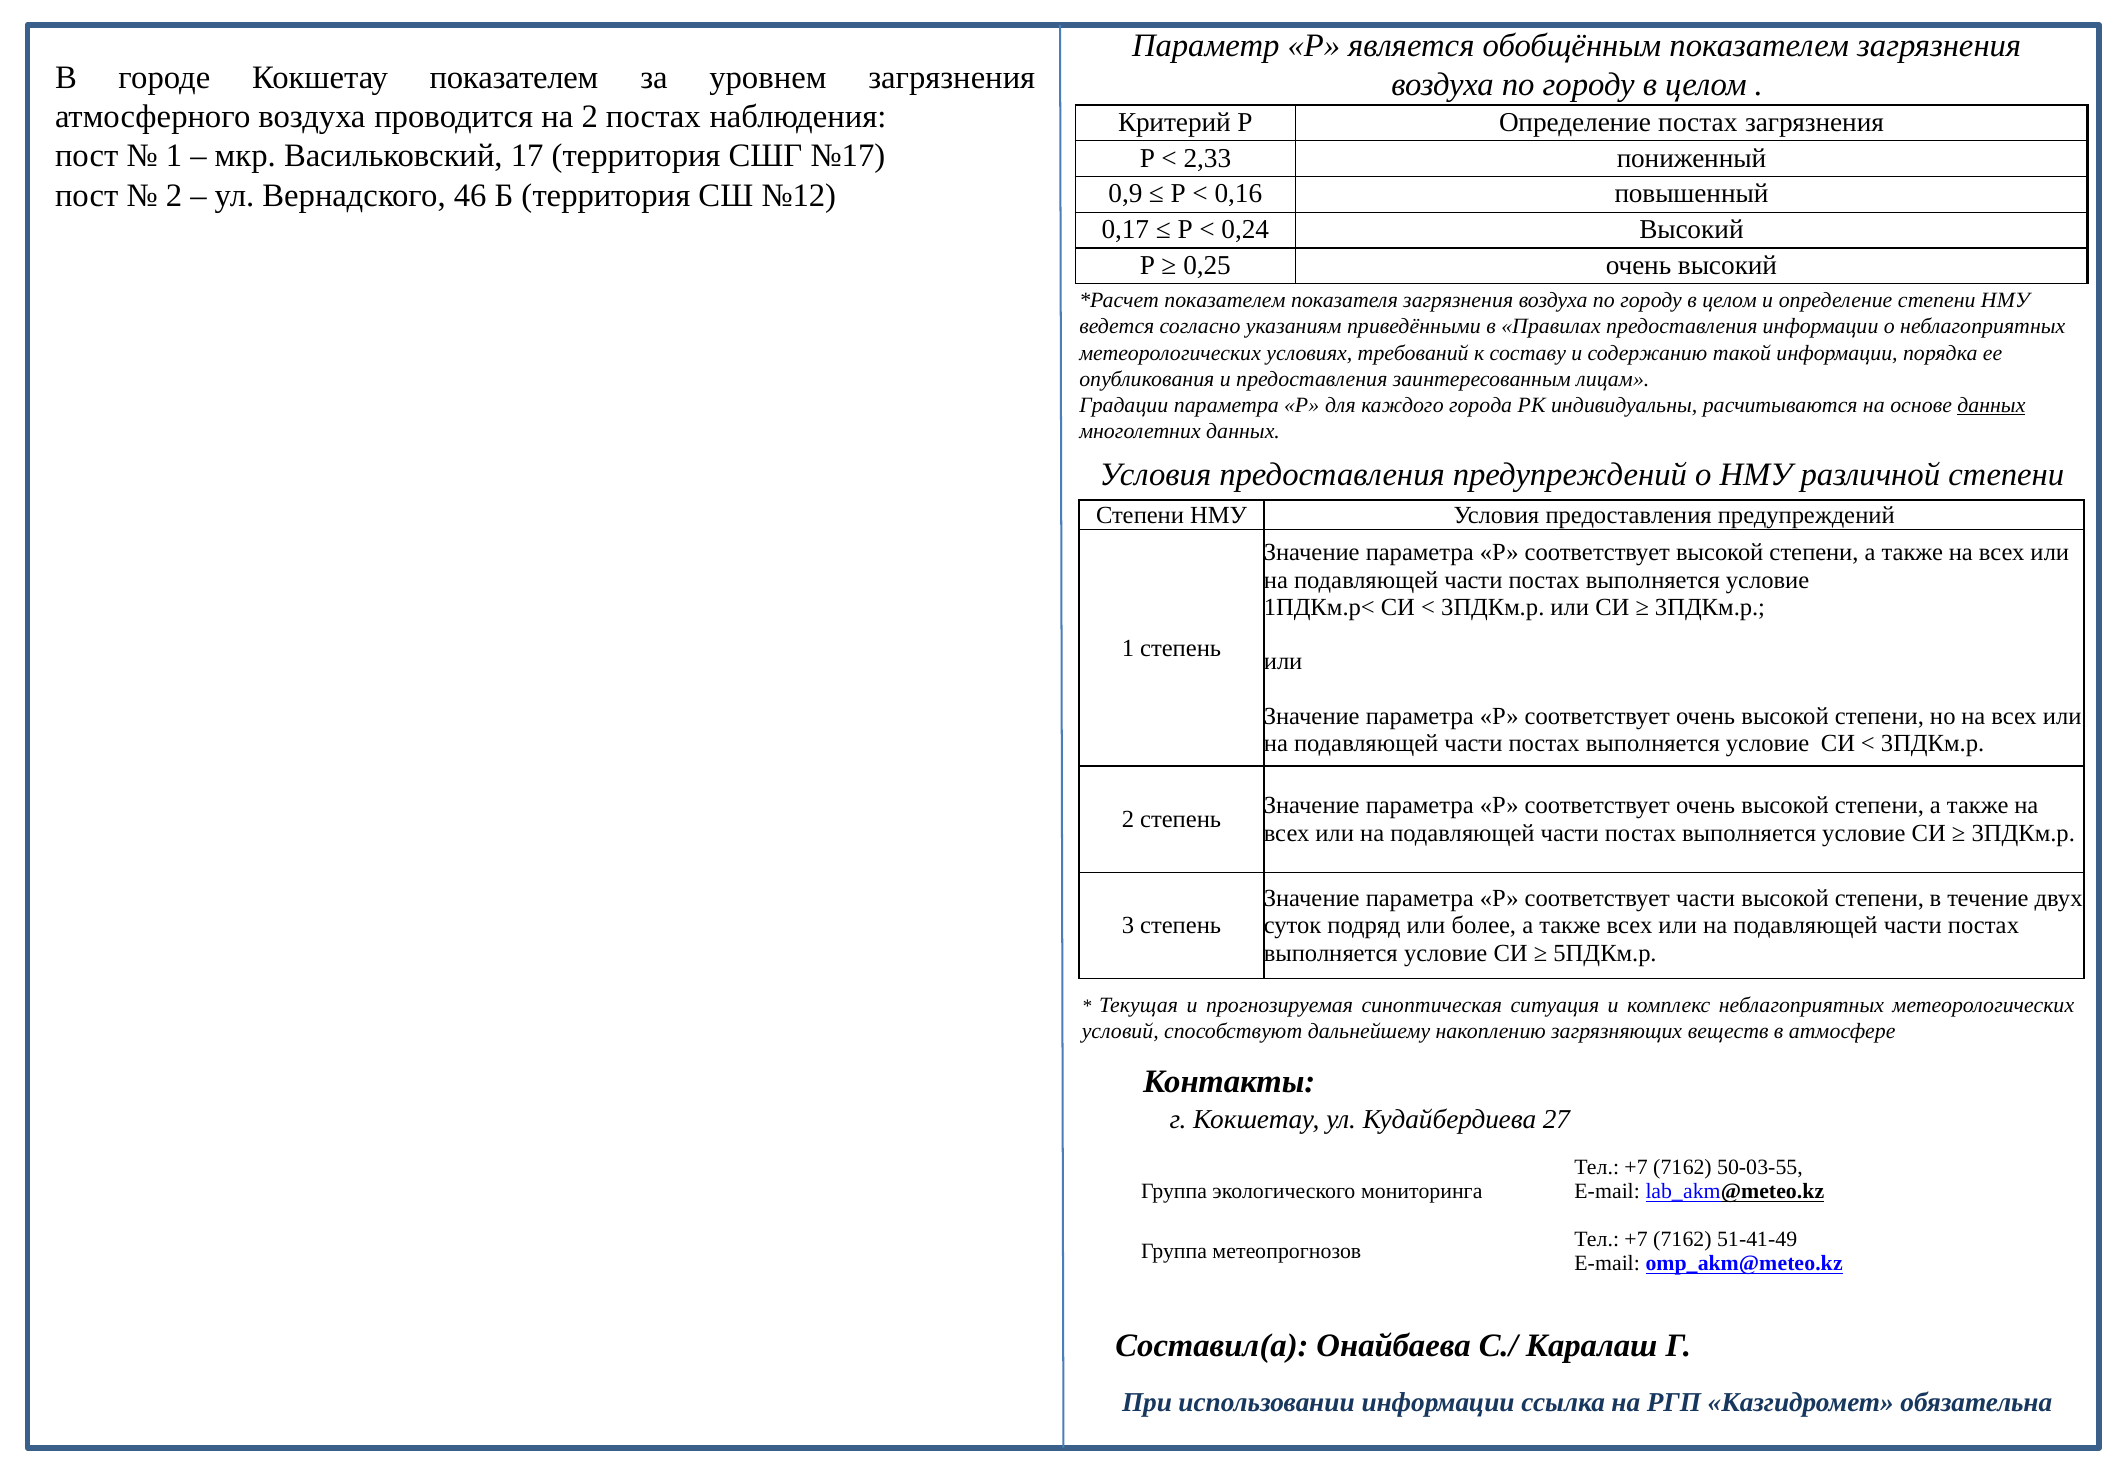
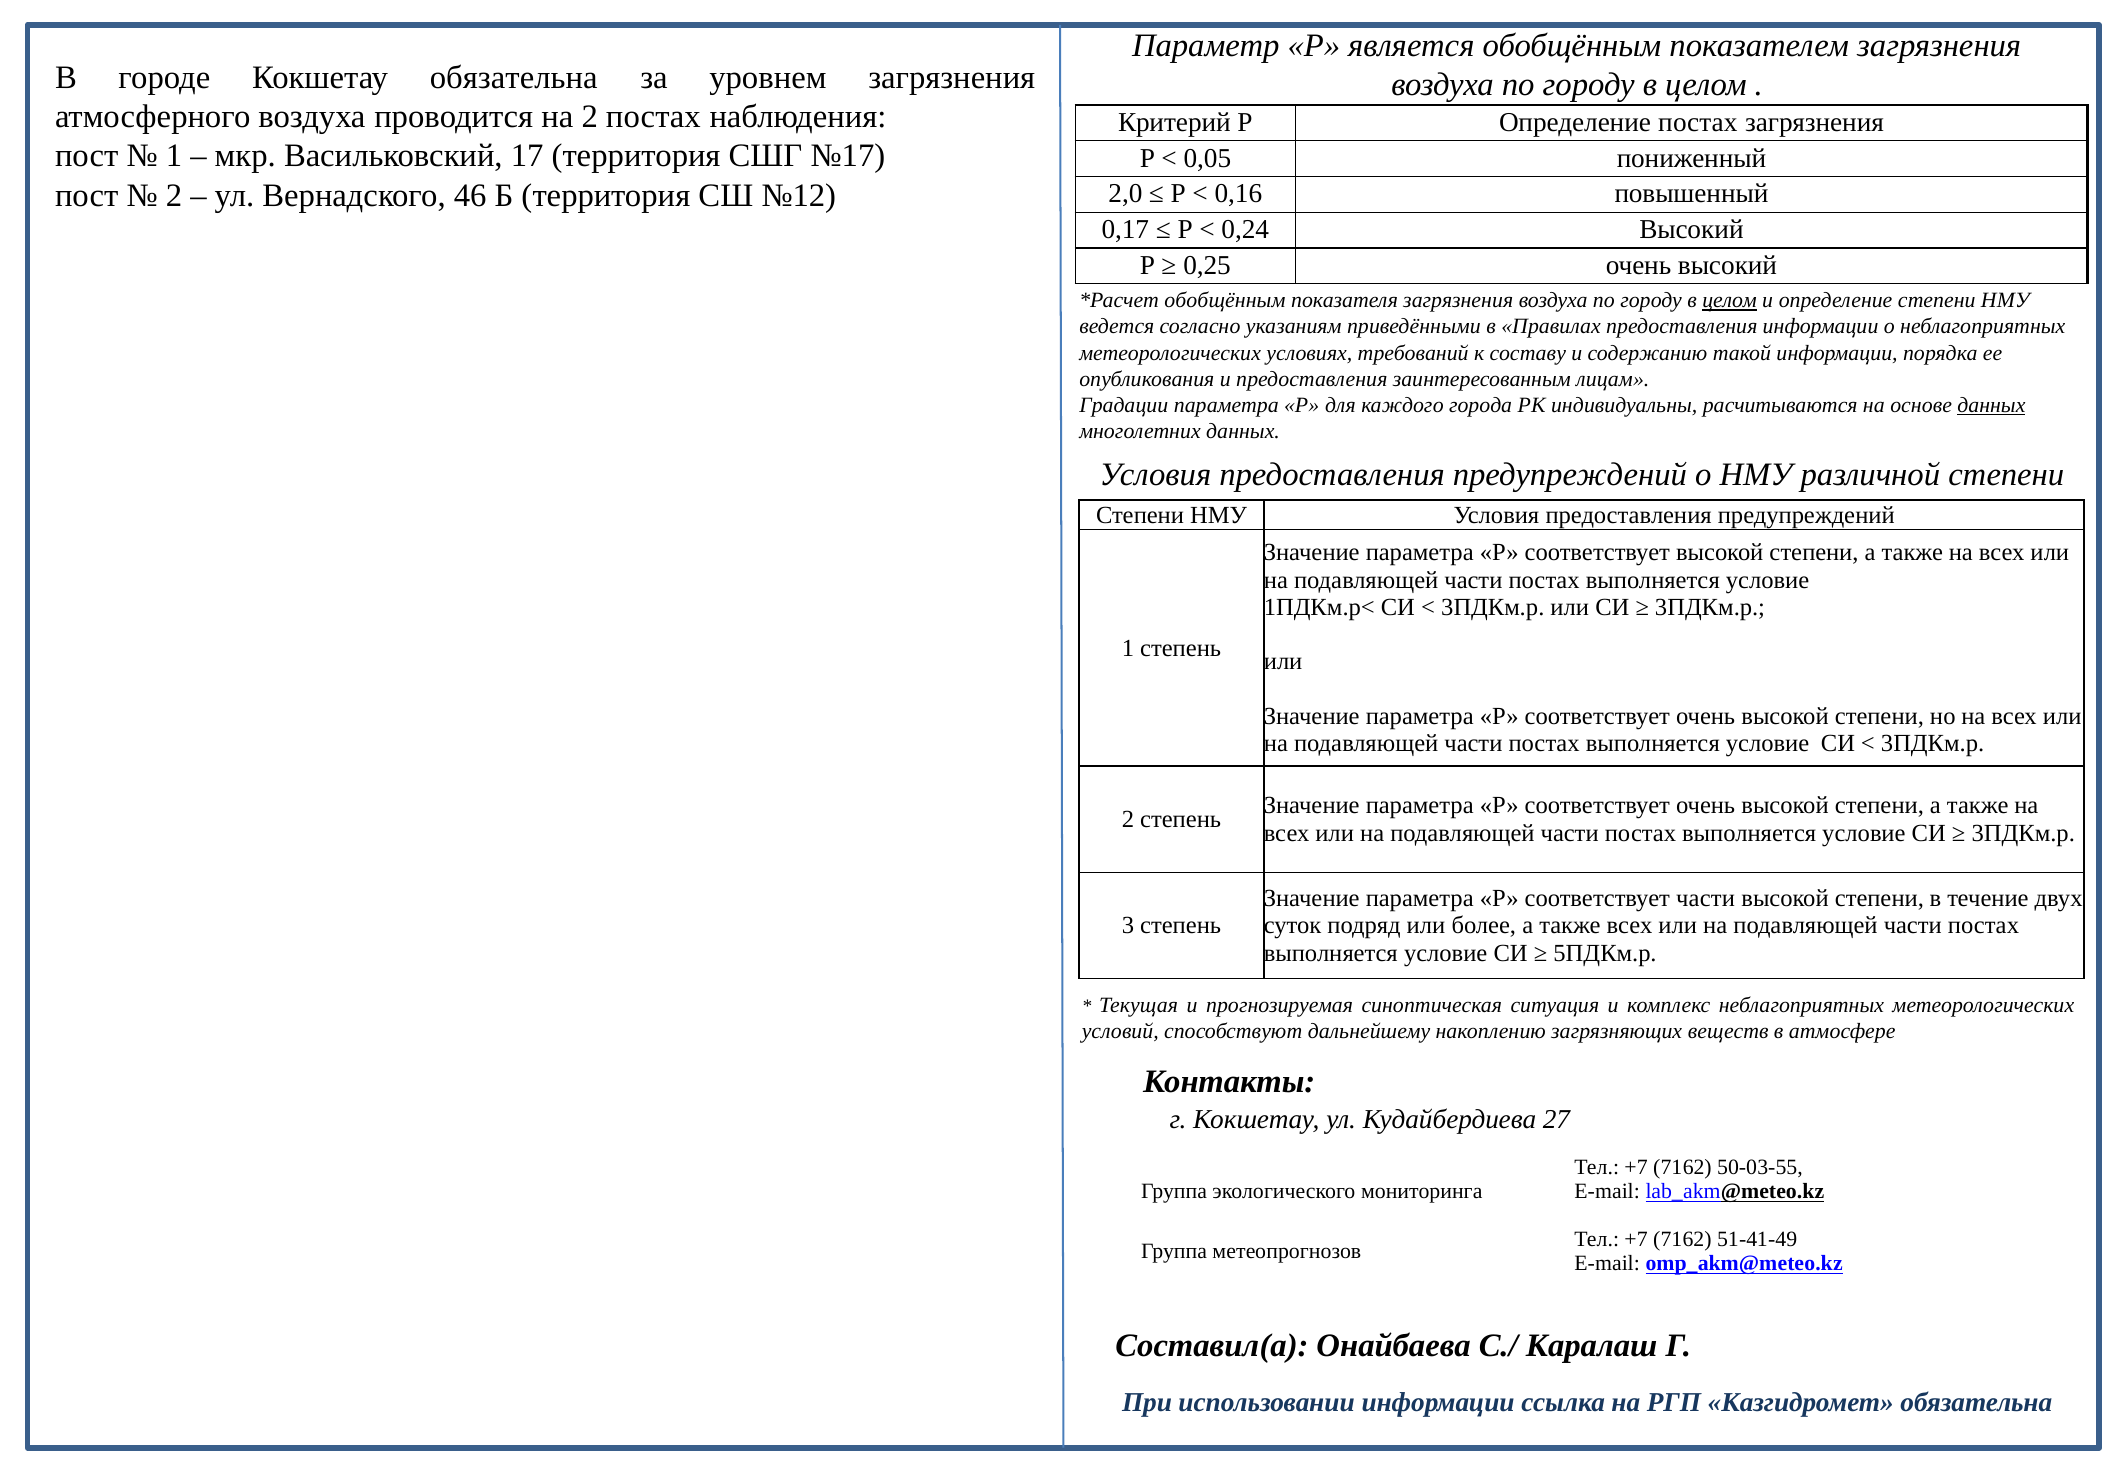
Кокшетау показателем: показателем -> обязательна (514, 77)
2,33: 2,33 -> 0,05 (1207, 158)
0,9: 0,9 -> 2,0 (1125, 194)
показателем: показателем -> обобщённым (1225, 300)
целом underline: none -> present (1730, 300)
